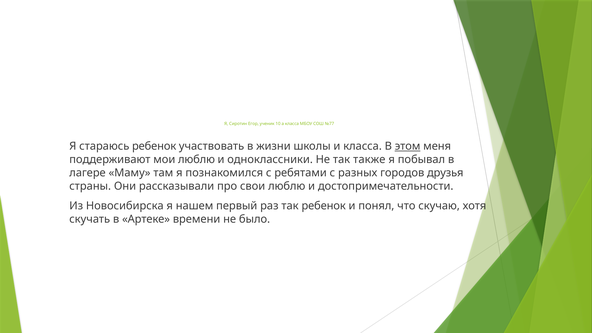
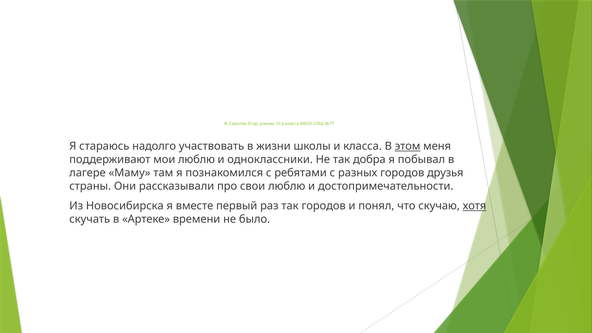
стараюсь ребенок: ребенок -> надолго (154, 146)
также: также -> добра (369, 160)
нашем: нашем -> вместе (195, 206)
так ребенок: ребенок -> городов (324, 206)
хотя underline: none -> present (475, 206)
